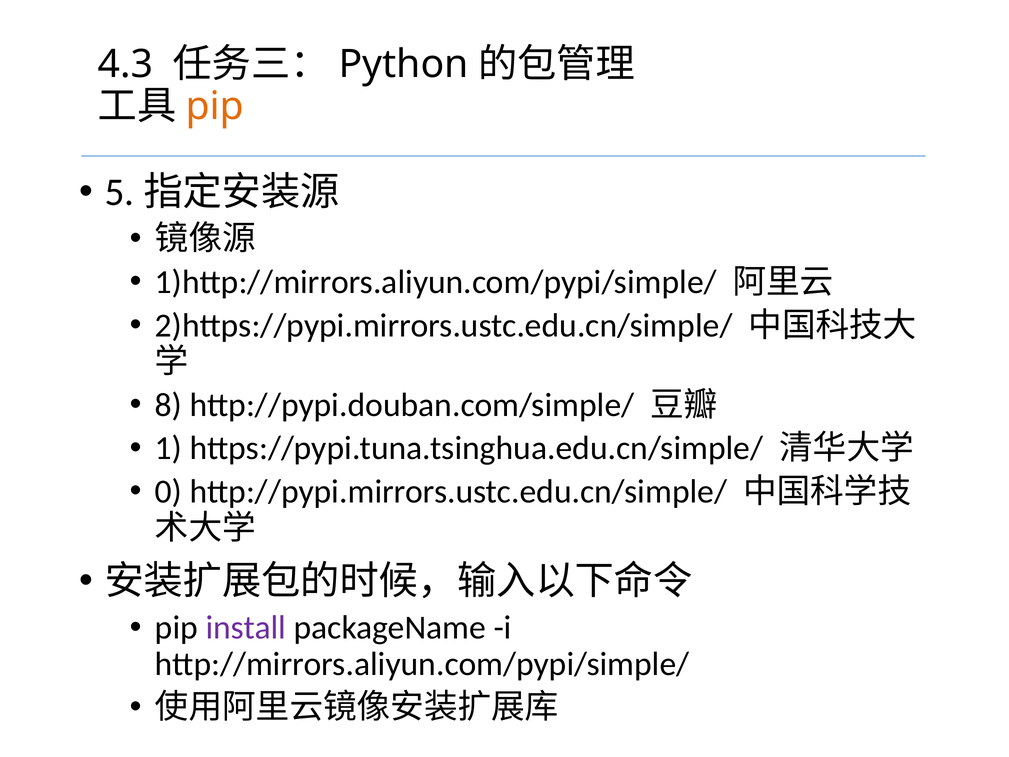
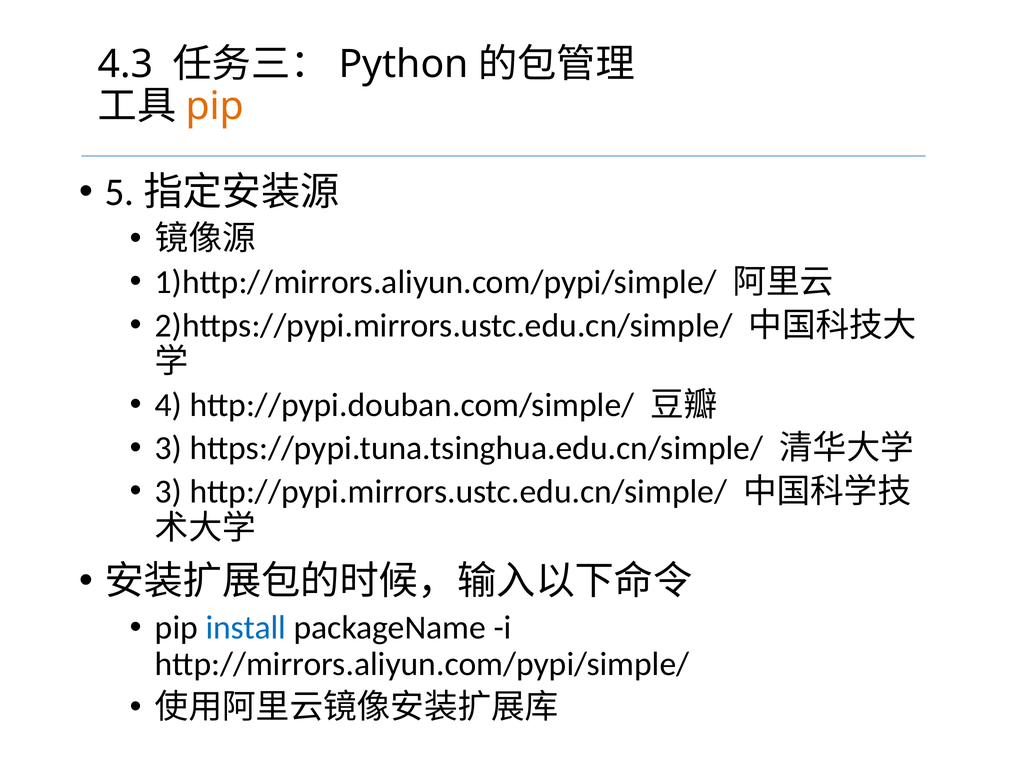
8: 8 -> 4 (169, 405)
1: 1 -> 3 (169, 448)
0: 0 -> 3 (169, 492)
install colour: purple -> blue (246, 628)
